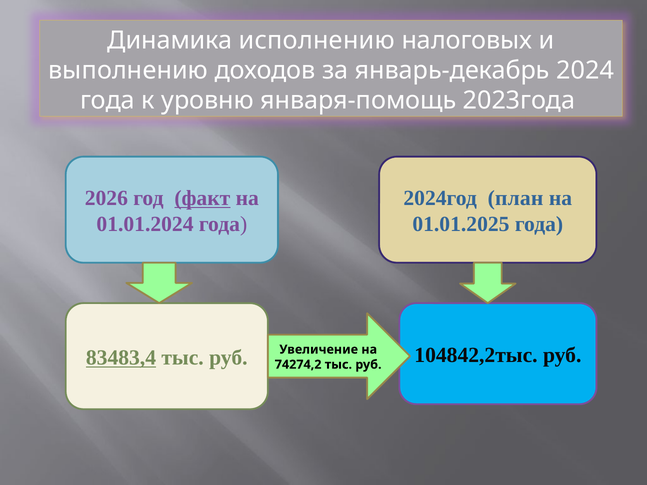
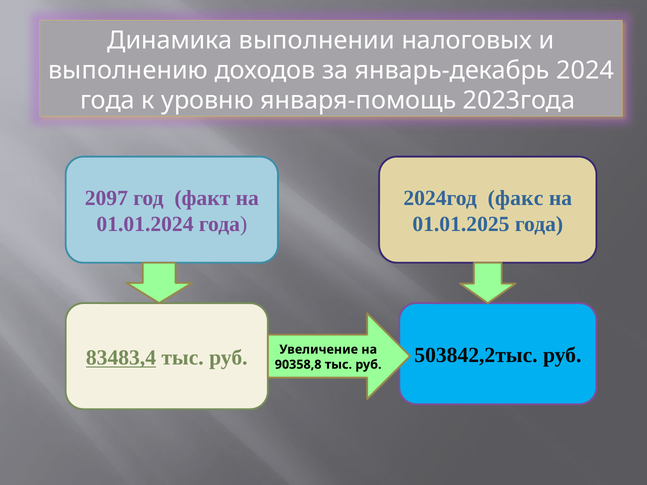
исполнению: исполнению -> выполнении (317, 40)
2026: 2026 -> 2097 (106, 198)
факт underline: present -> none (202, 198)
план: план -> факс (515, 198)
104842,2тыс: 104842,2тыс -> 503842,2тыс (476, 355)
74274,2: 74274,2 -> 90358,8 (298, 365)
